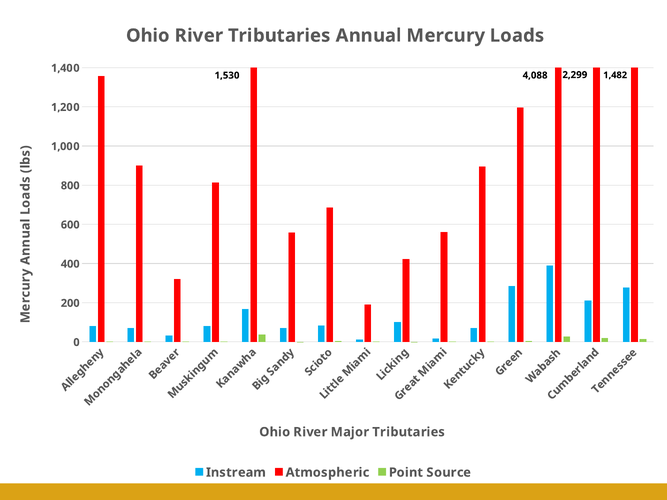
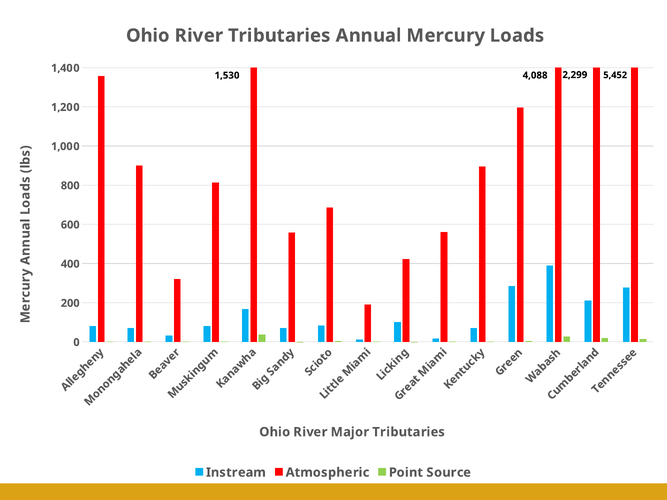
1,482: 1,482 -> 5,452 (615, 75)
